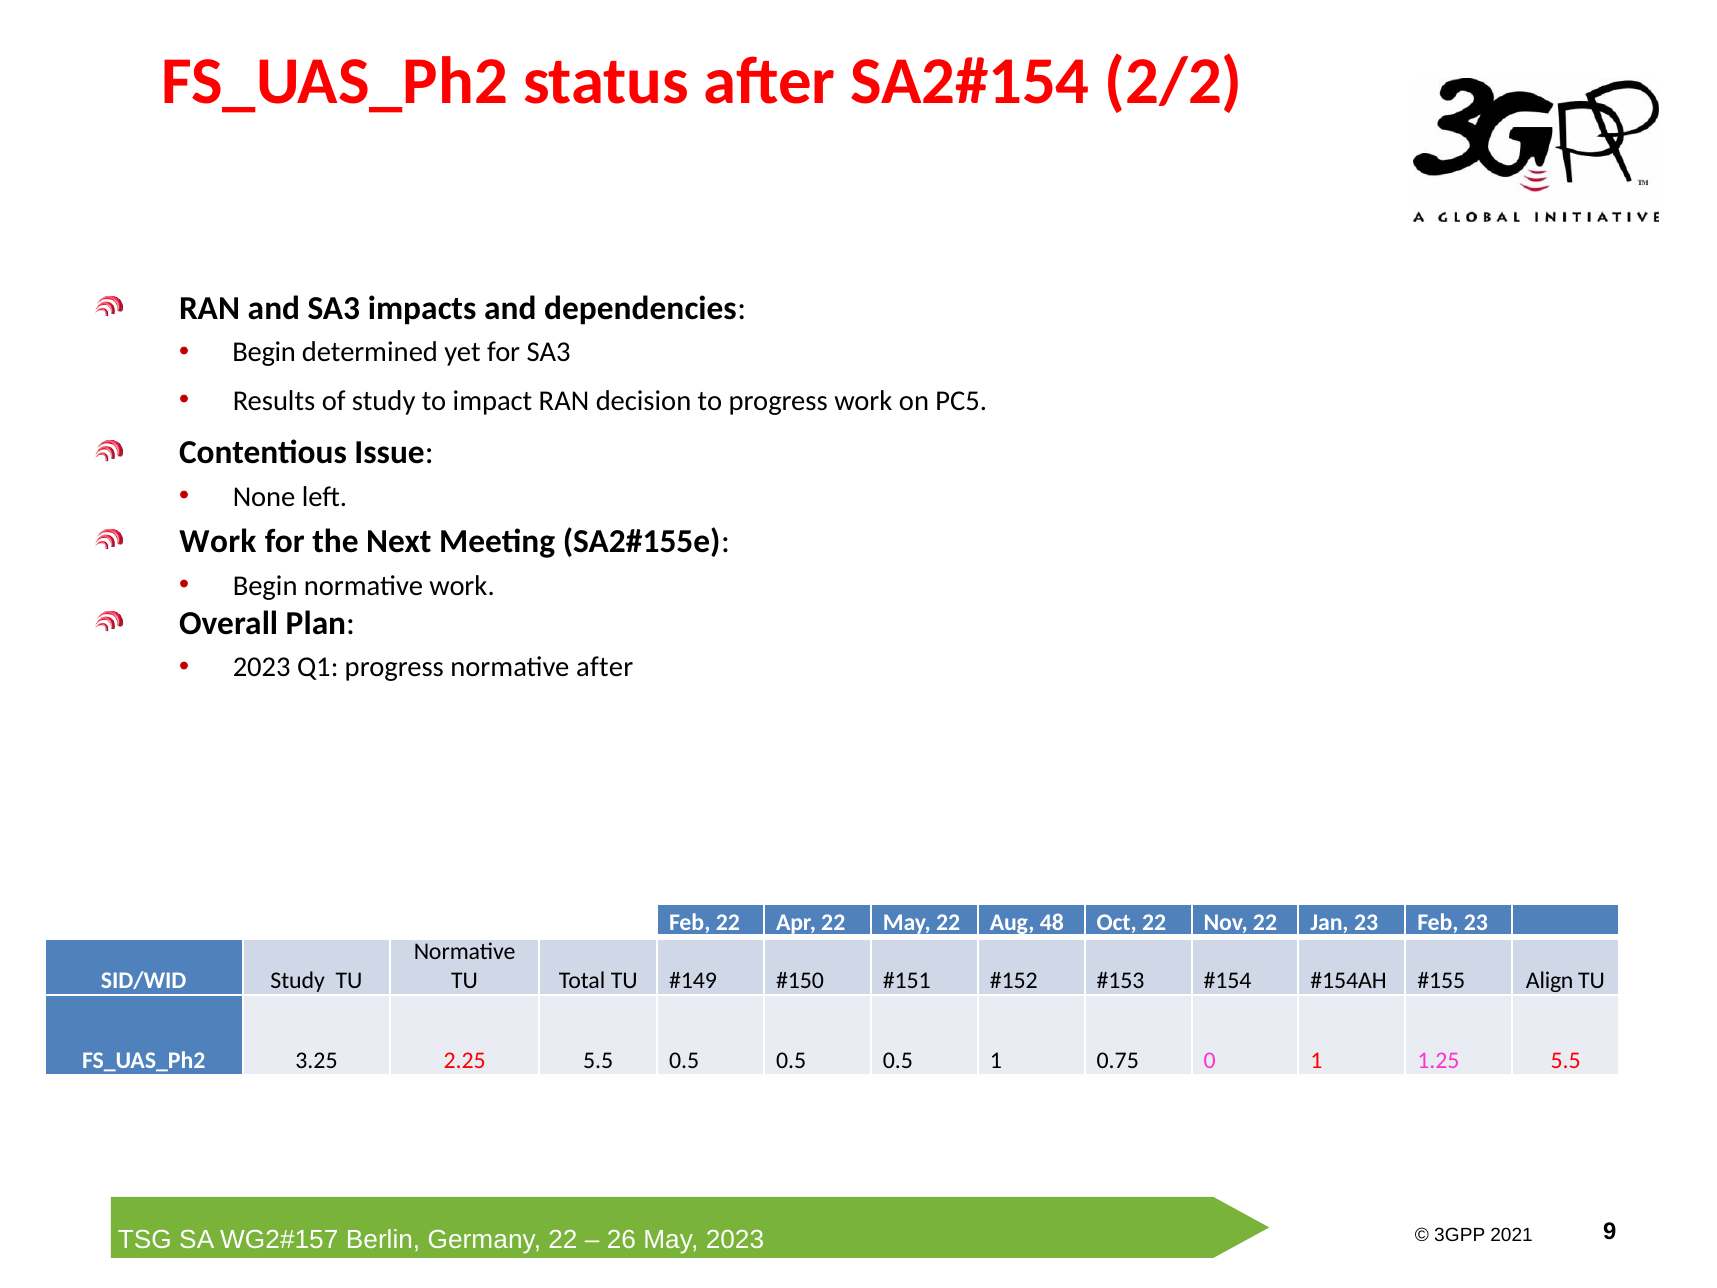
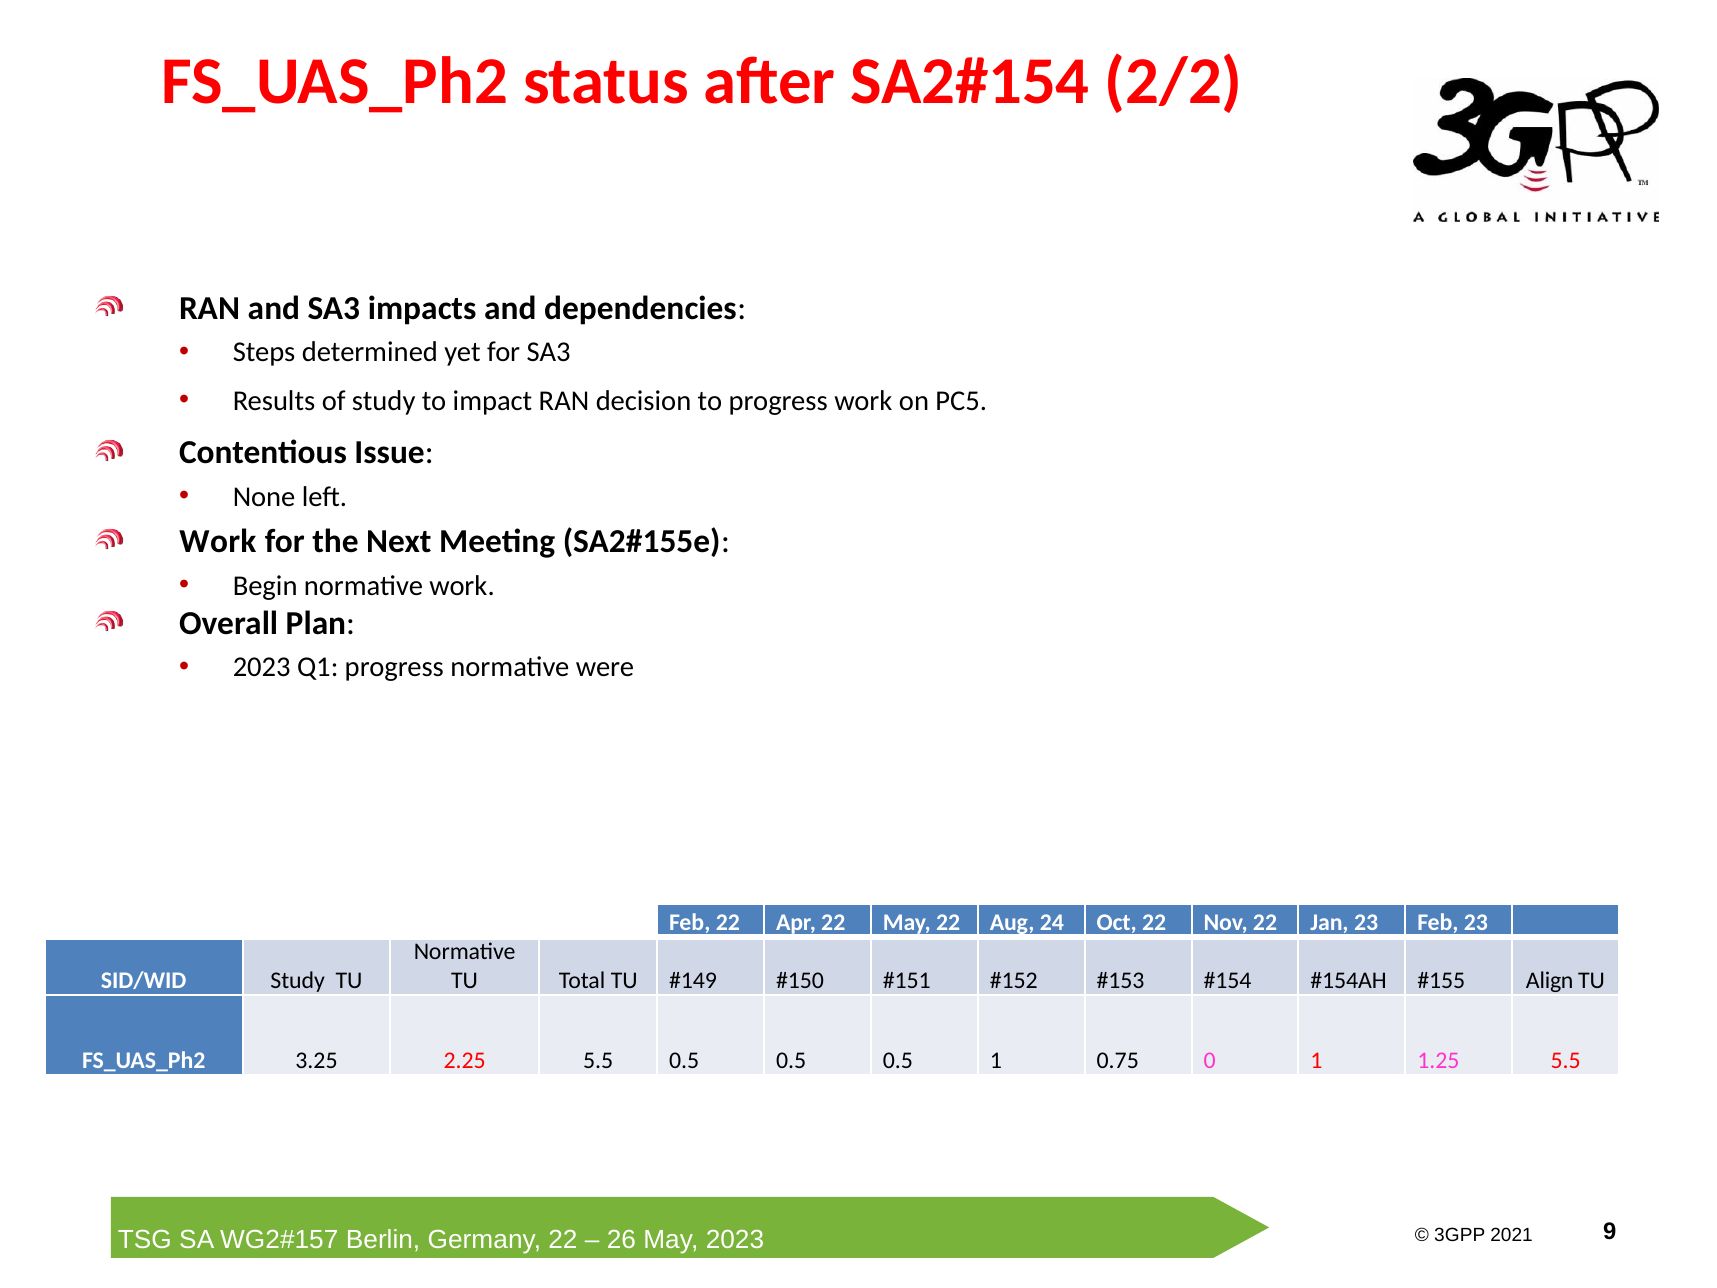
Begin: Begin -> Steps (264, 352)
normative after: after -> were (605, 667)
48: 48 -> 24 (1052, 923)
